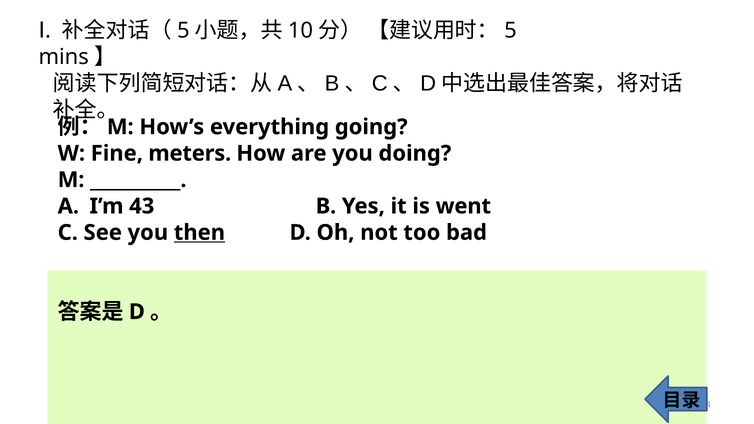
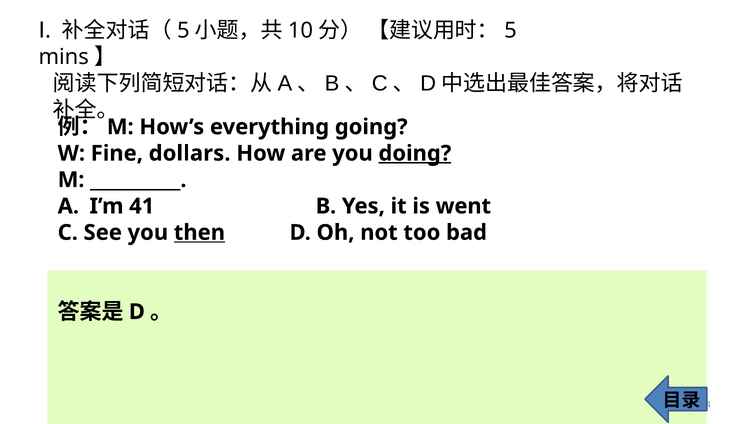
meters: meters -> dollars (190, 153)
doing underline: none -> present (415, 153)
43: 43 -> 41 (142, 206)
